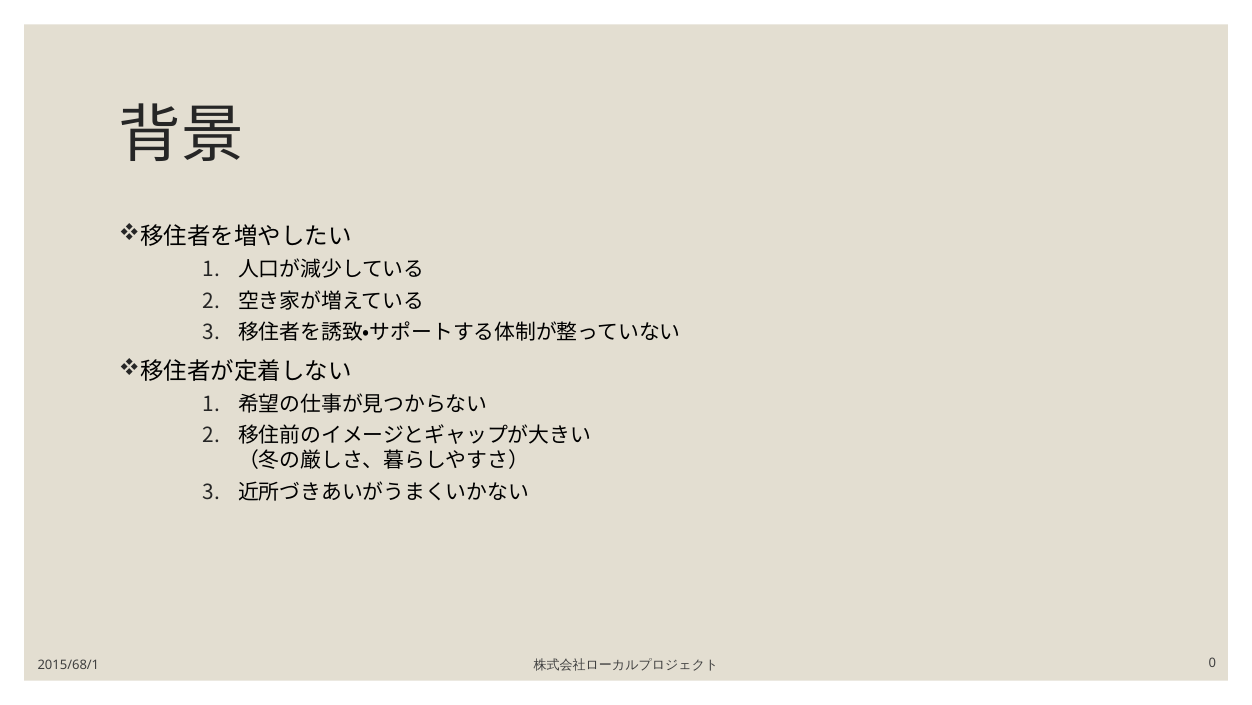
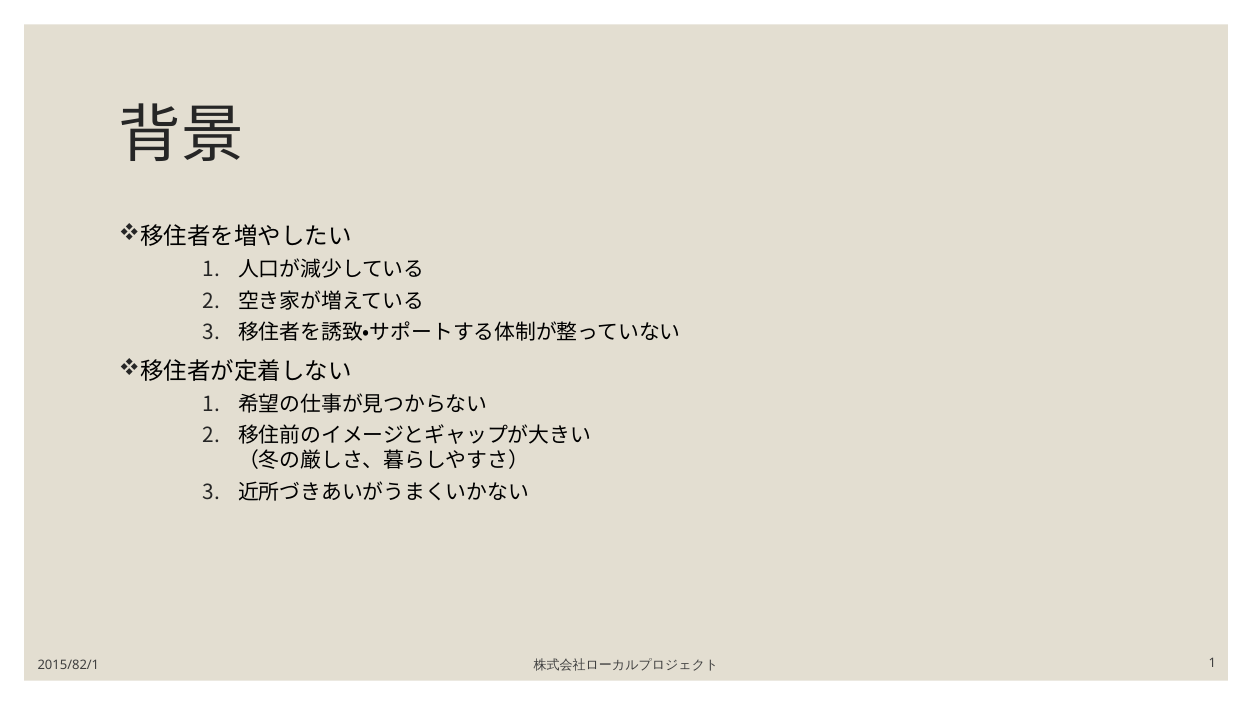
0: 0 -> 1 (1212, 662)
2015/68/1: 2015/68/1 -> 2015/82/1 (68, 664)
